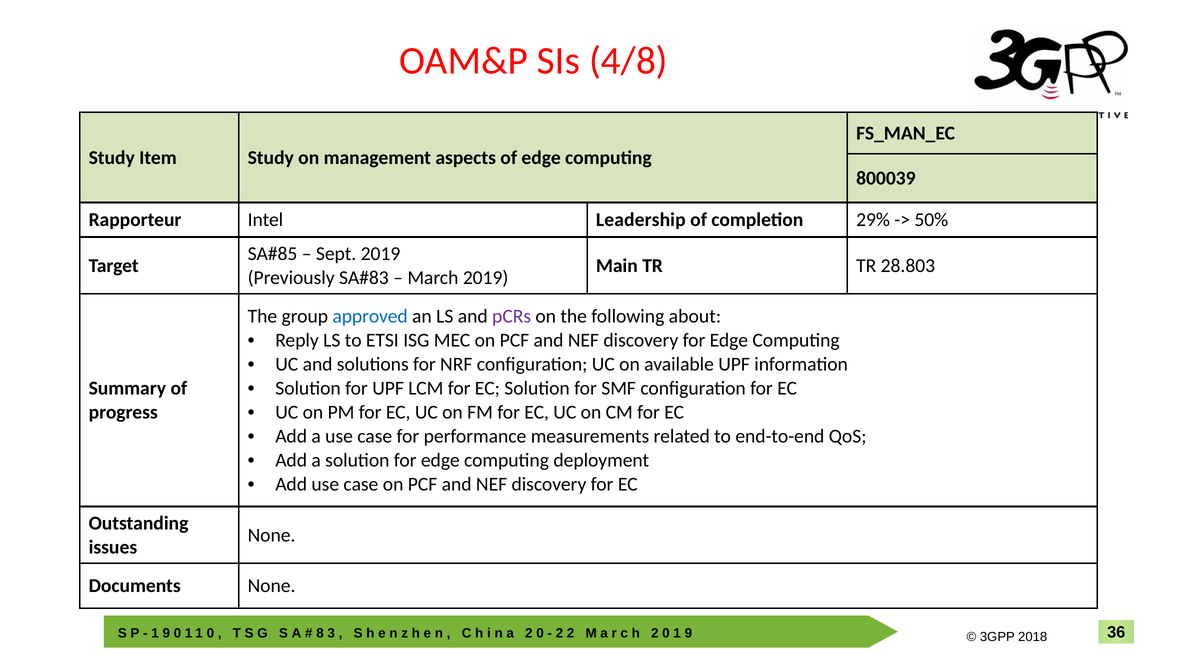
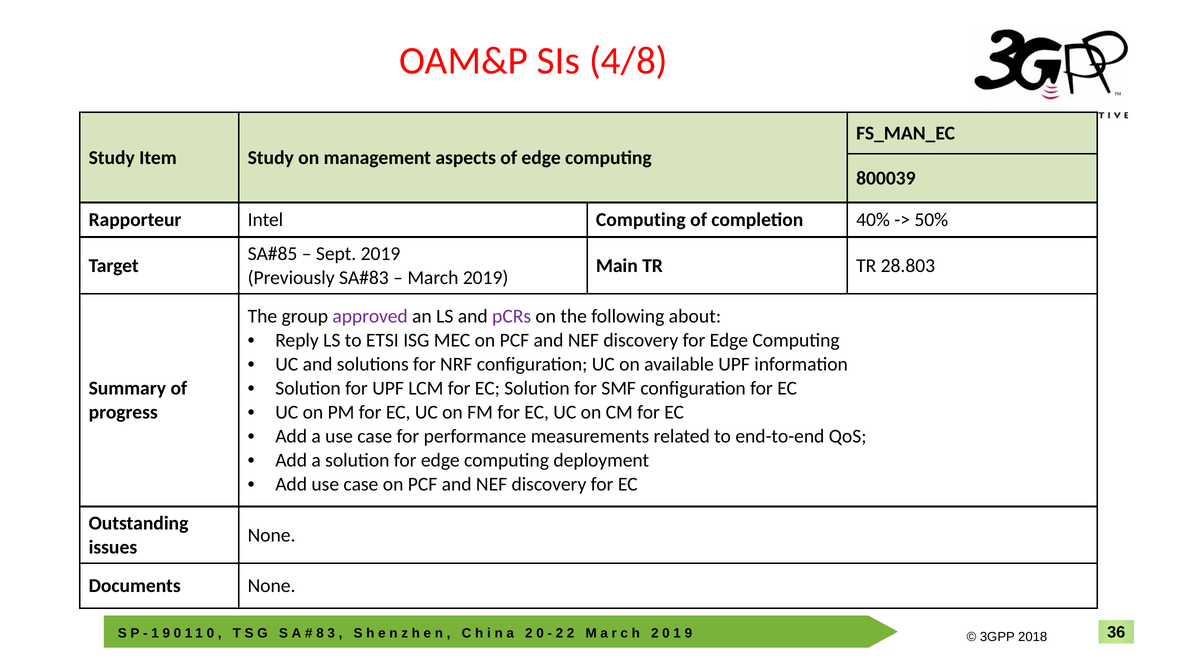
Intel Leadership: Leadership -> Computing (641, 220)
29%: 29% -> 40% (873, 220)
approved colour: blue -> purple (370, 316)
